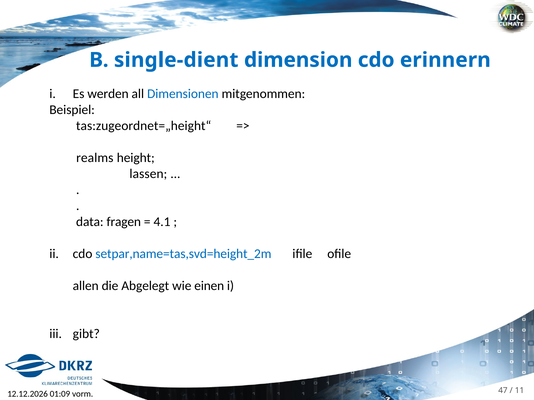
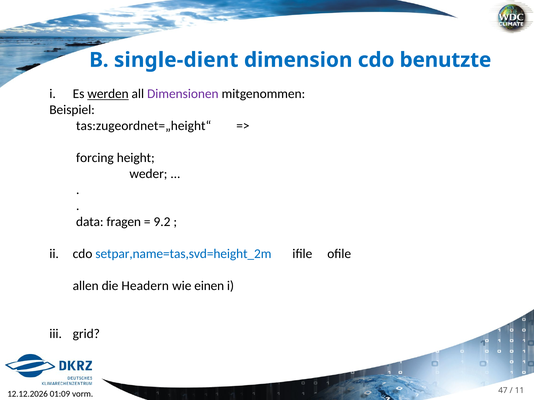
erinnern: erinnern -> benutzte (445, 60)
werden underline: none -> present (108, 94)
Dimensionen colour: blue -> purple (183, 94)
realms: realms -> forcing (95, 158)
lassen: lassen -> weder (148, 174)
4.1: 4.1 -> 9.2 (162, 222)
Abgelegt: Abgelegt -> Headern (145, 286)
gibt: gibt -> grid (86, 334)
